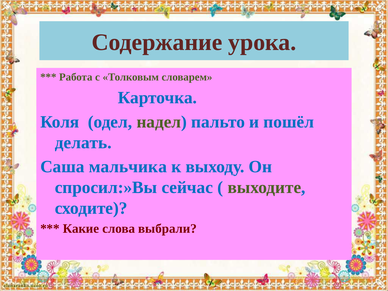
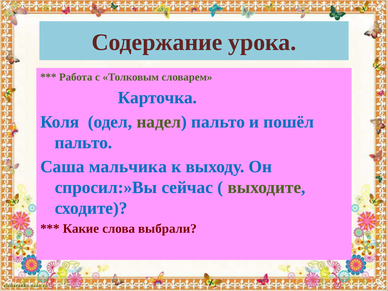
делать: делать -> пальто (83, 143)
